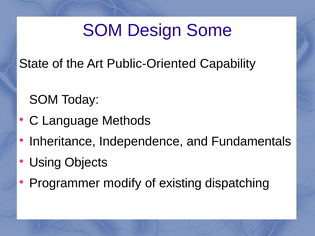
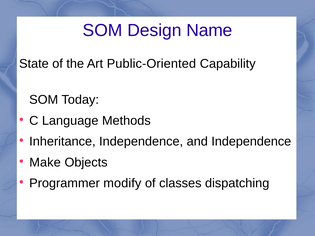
Some: Some -> Name (209, 30)
and Fundamentals: Fundamentals -> Independence (251, 142)
Using: Using -> Make (45, 162)
existing: existing -> classes (180, 183)
